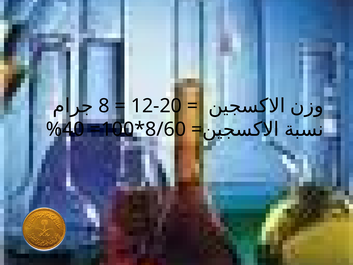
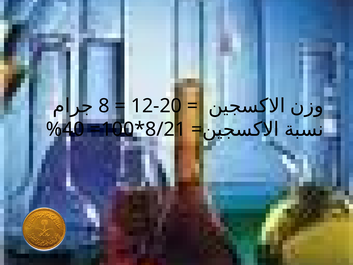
8/60: 8/60 -> 8/21 (166, 129)
